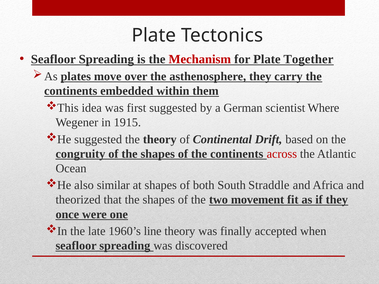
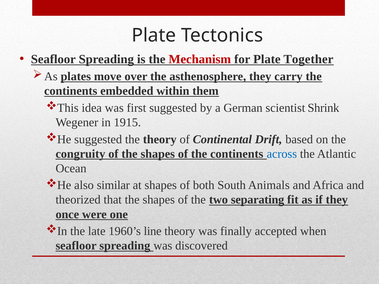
Where: Where -> Shrink (323, 108)
across colour: red -> blue (282, 154)
Straddle: Straddle -> Animals (269, 185)
movement: movement -> separating (258, 200)
